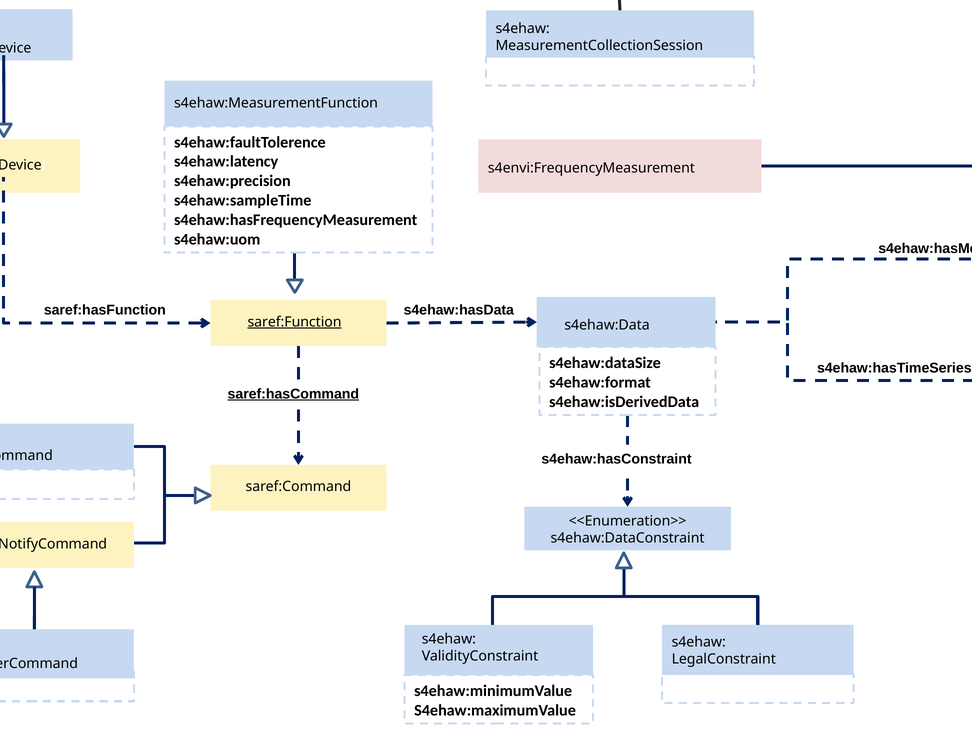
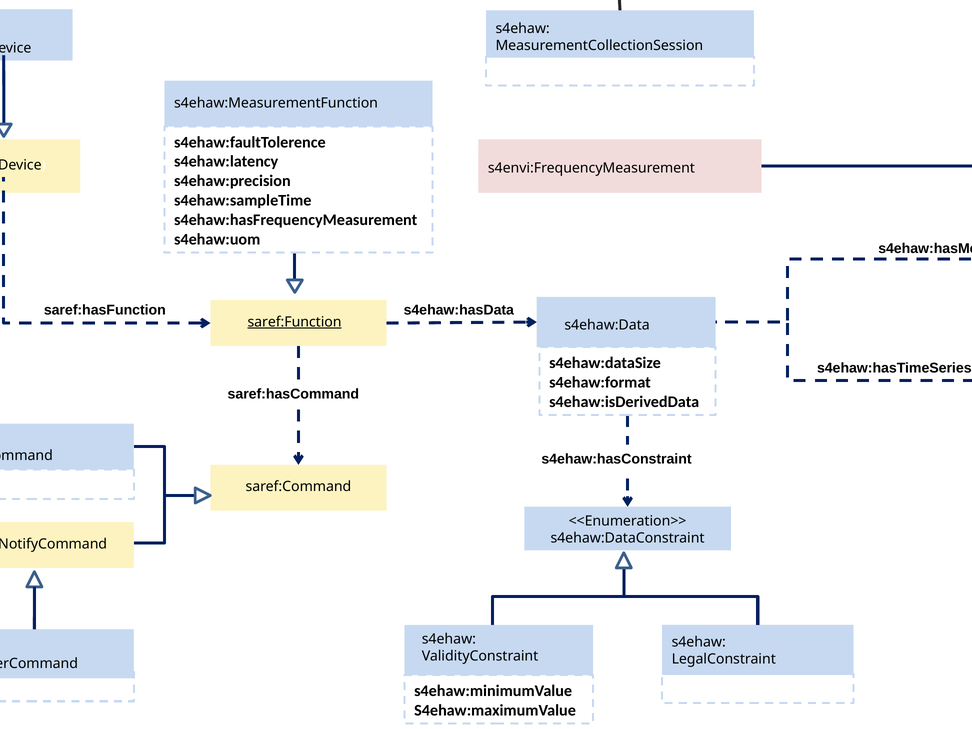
saref:hasCommand underline: present -> none (293, 394)
